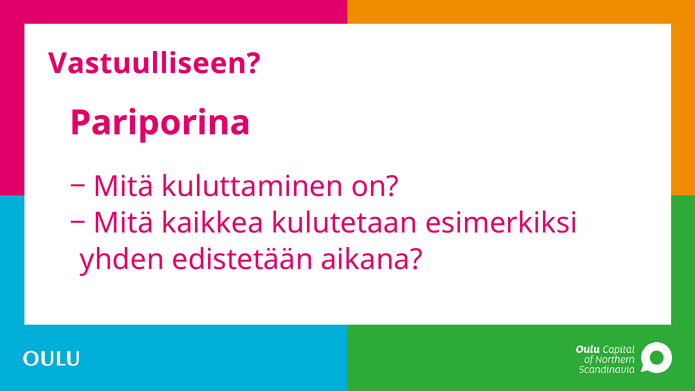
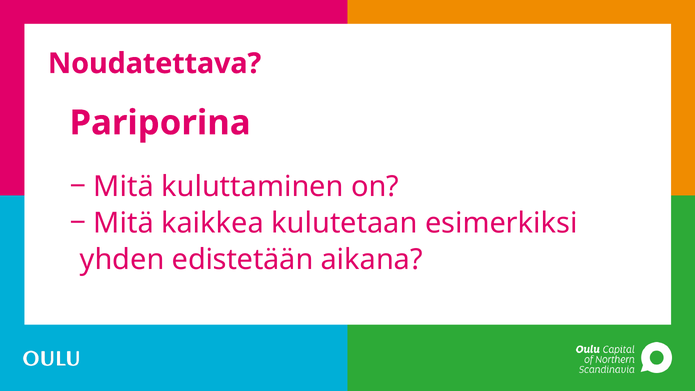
Vastuulliseen: Vastuulliseen -> Noudatettava (155, 64)
